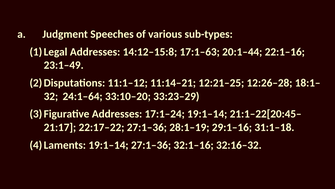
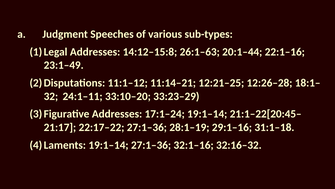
17:1–63: 17:1–63 -> 26:1–63 (200, 52)
24:1–64: 24:1–64 -> 24:1–11 (83, 96)
